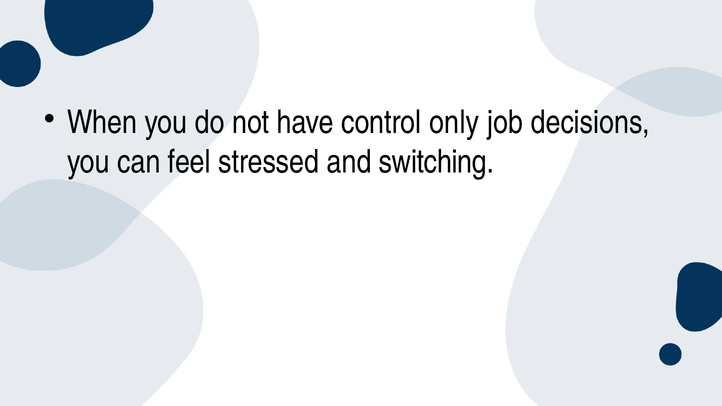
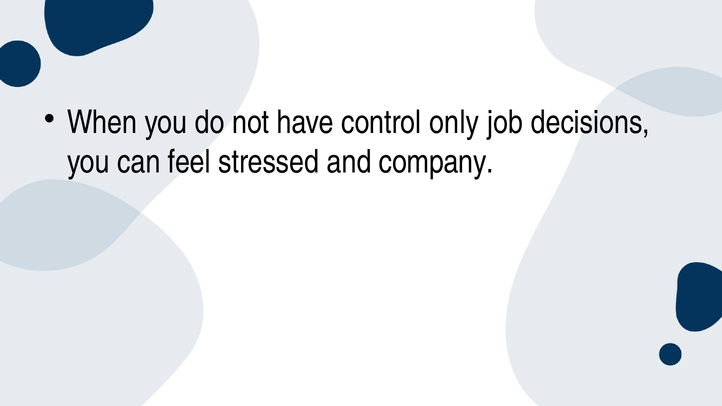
switching: switching -> company (436, 162)
